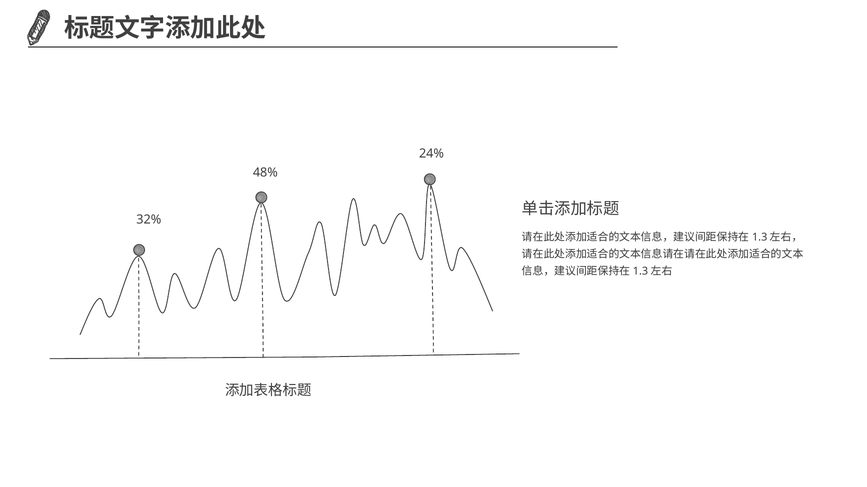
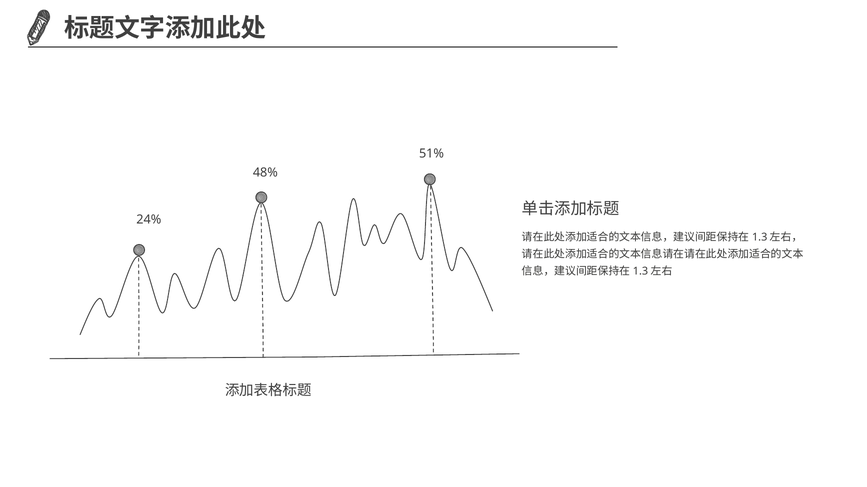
24%: 24% -> 51% (431, 154)
32%: 32% -> 24% (149, 220)
